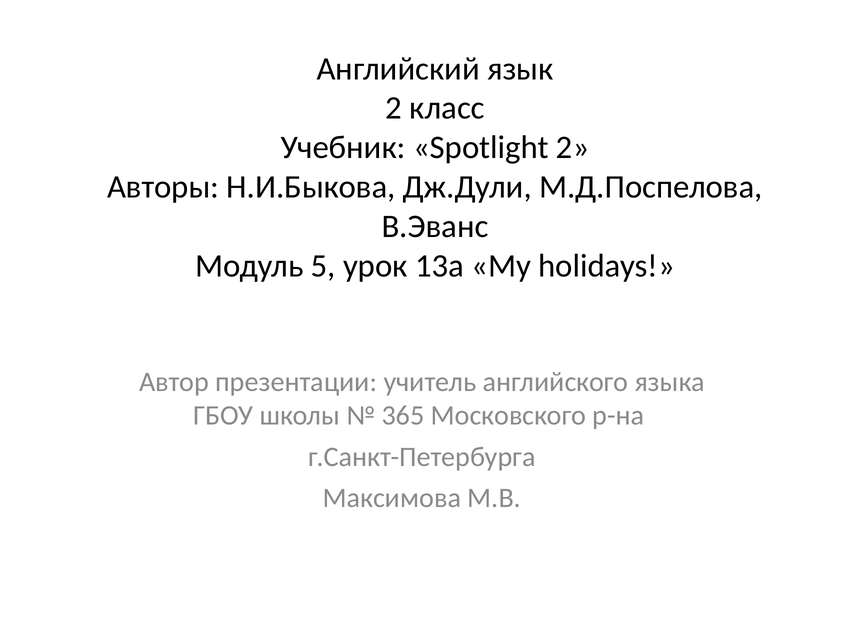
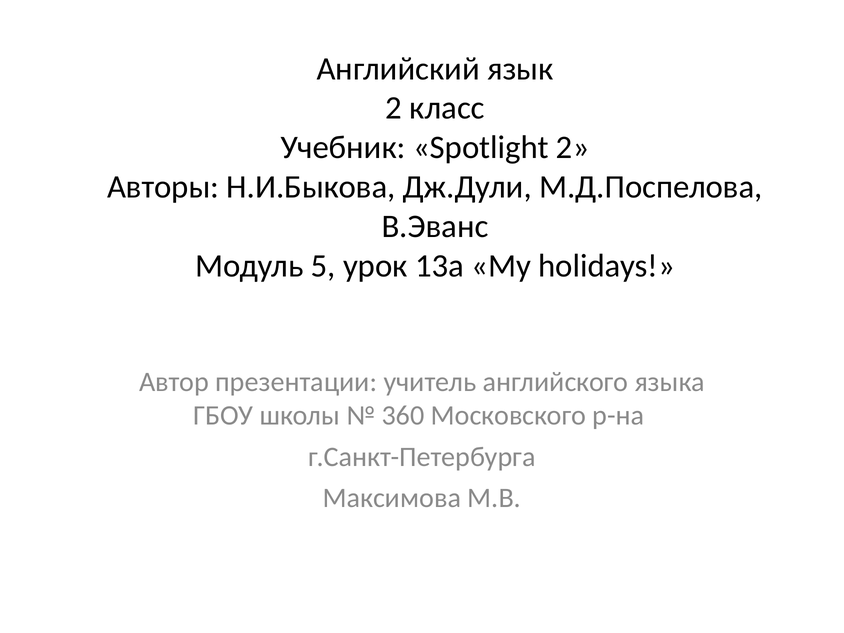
365: 365 -> 360 (403, 416)
